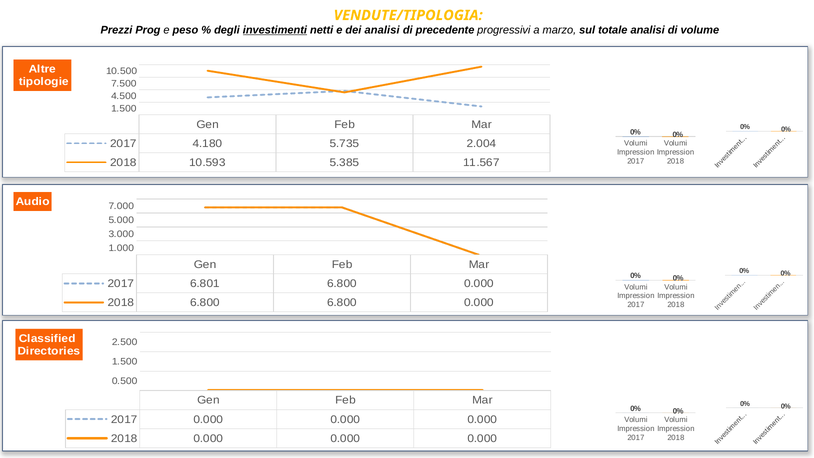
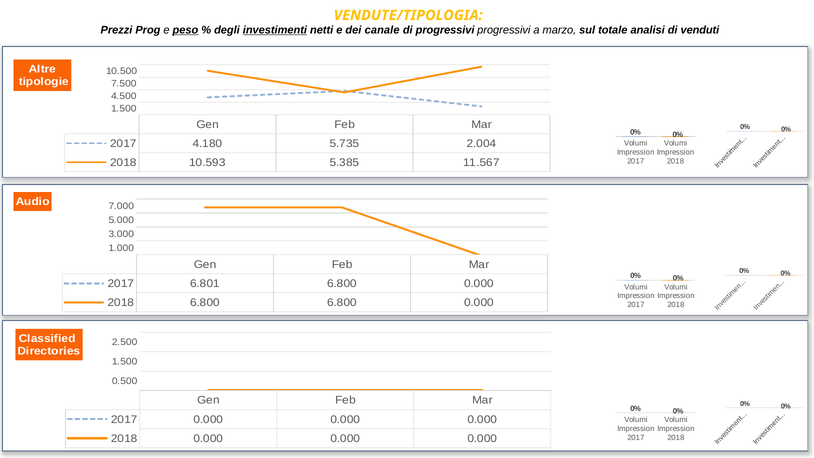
peso underline: none -> present (185, 30)
dei analisi: analisi -> canale (382, 30)
di precedente: precedente -> progressivi (445, 30)
volume: volume -> venduti (700, 30)
